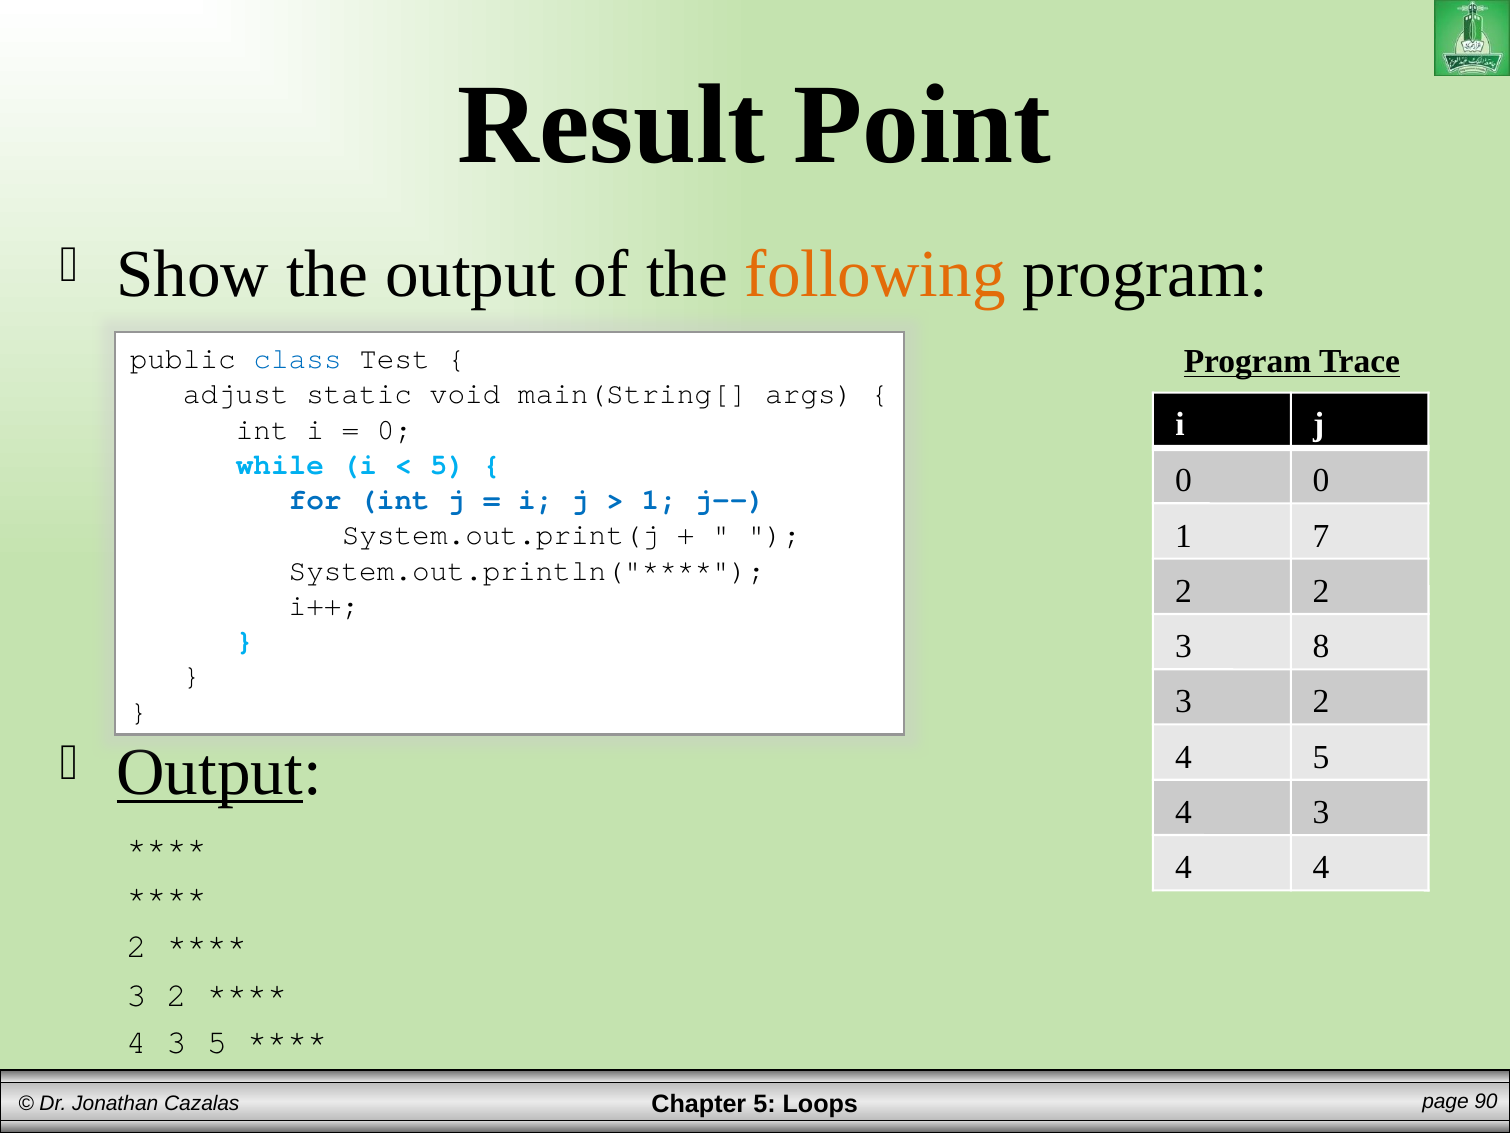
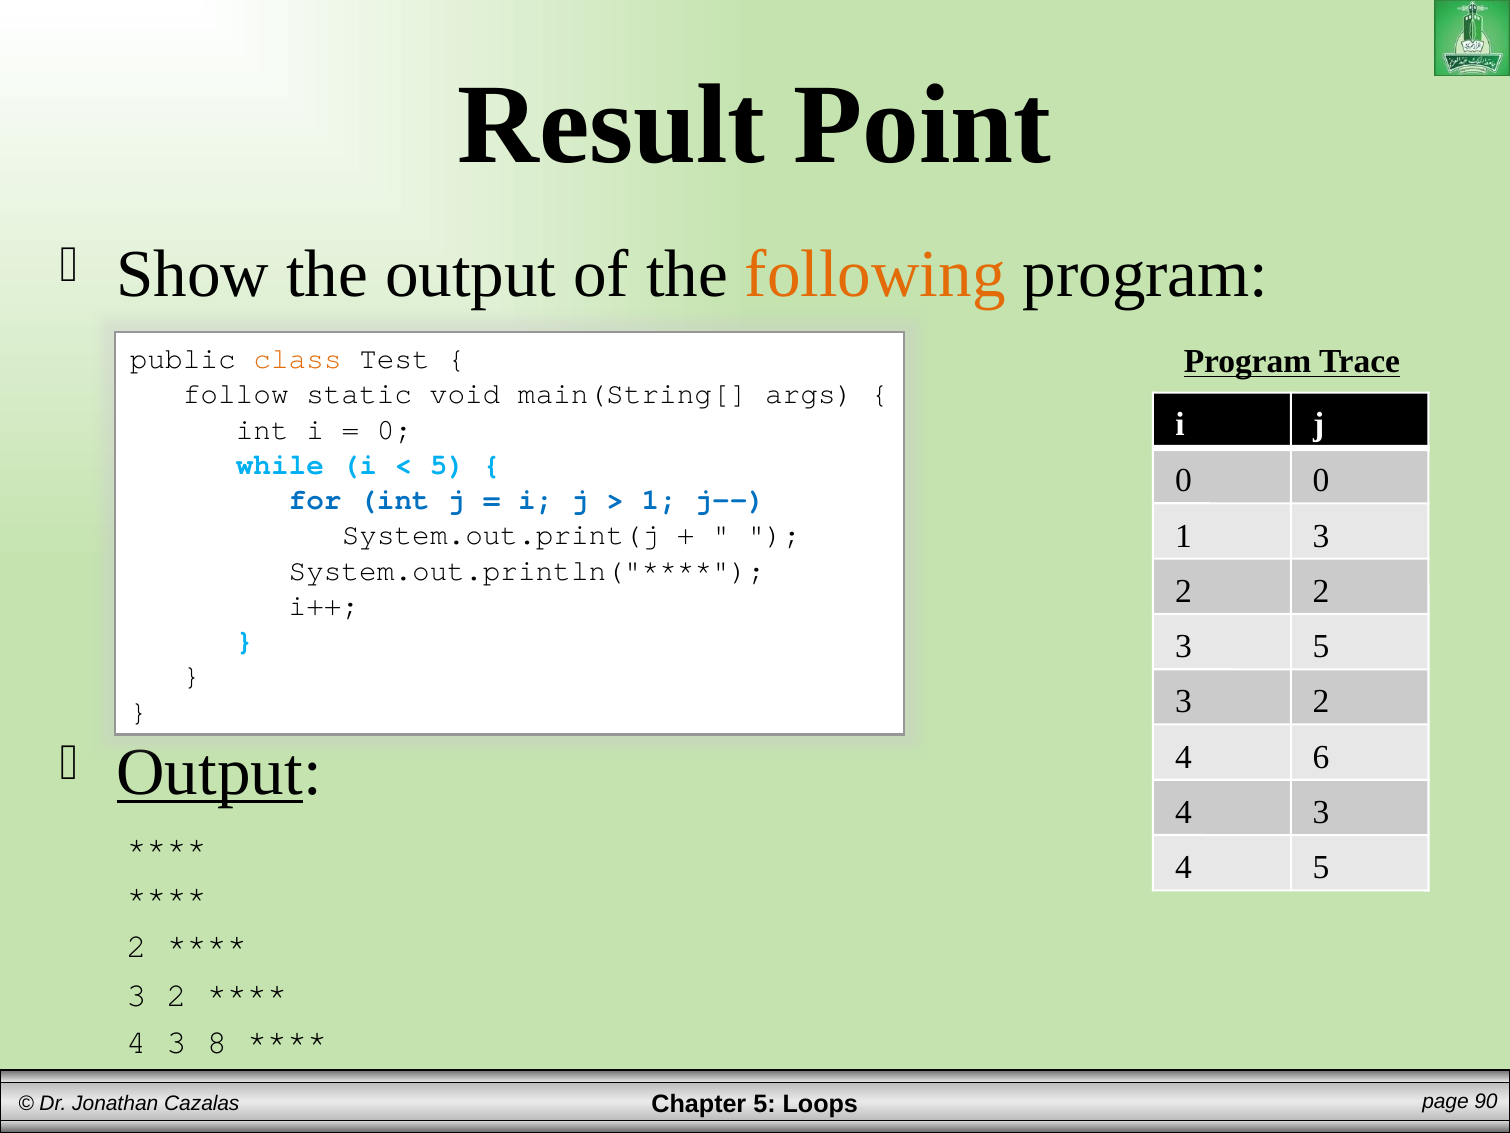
class colour: blue -> orange (298, 359)
adjust: adjust -> follow (236, 394)
1 7: 7 -> 3 (1321, 536)
3 8: 8 -> 5 (1321, 646)
4 5: 5 -> 6 (1321, 757)
4 4: 4 -> 5 (1321, 867)
3 5: 5 -> 8 (217, 1042)
